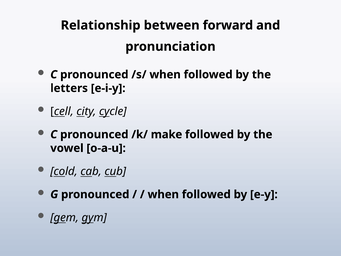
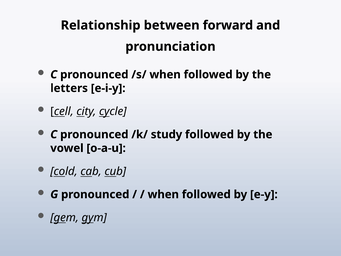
make: make -> study (166, 134)
